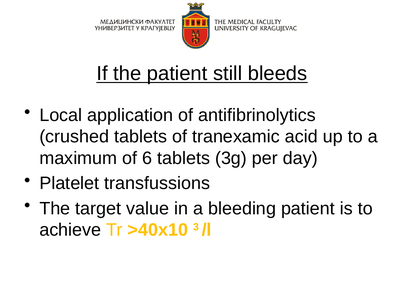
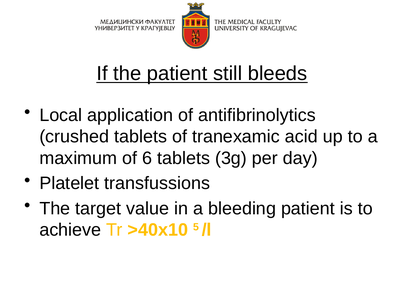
3: 3 -> 5 (196, 227)
